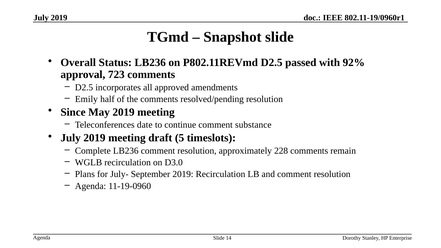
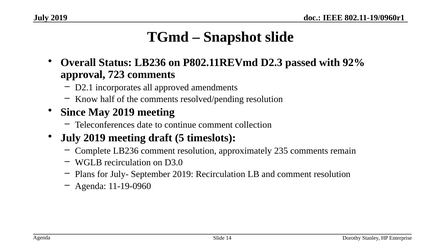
P802.11REVmd D2.5: D2.5 -> D2.3 (272, 63)
D2.5: D2.5 -> D2.1 (84, 87)
Emily: Emily -> Know (86, 99)
substance: substance -> collection (253, 125)
228: 228 -> 235 (281, 151)
